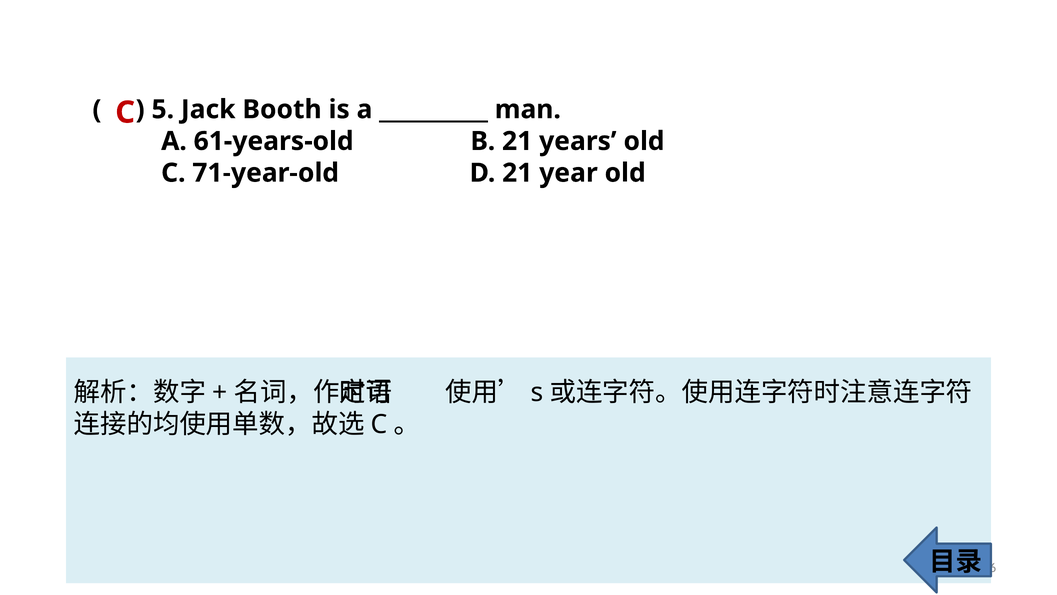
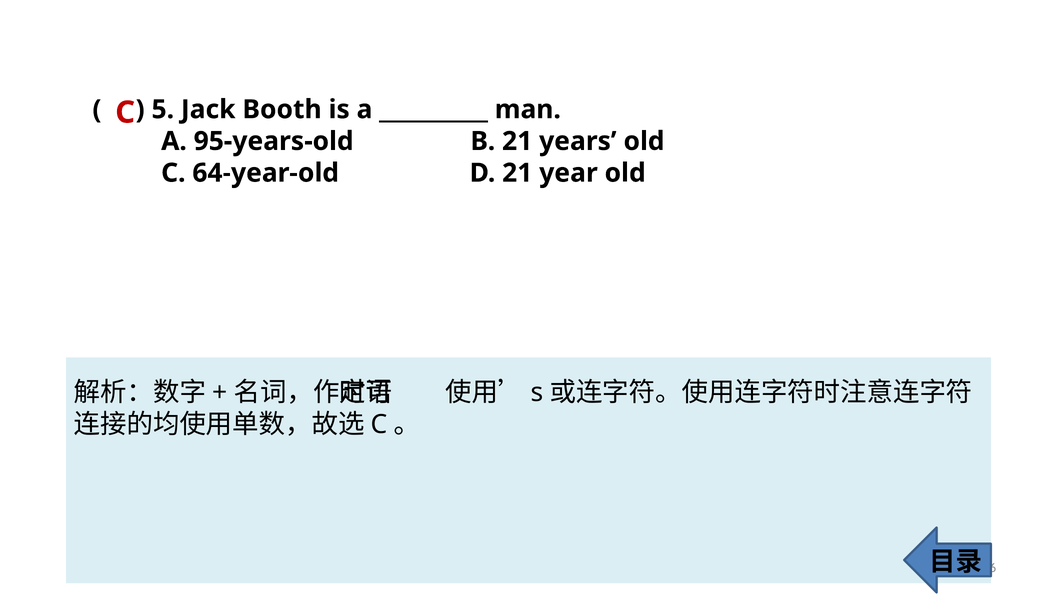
61-years-old: 61-years-old -> 95-years-old (274, 141)
71-year-old: 71-year-old -> 64-year-old (266, 173)
